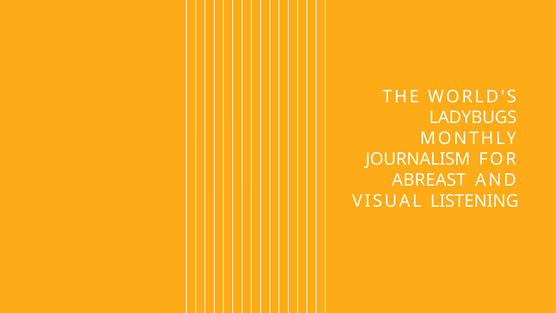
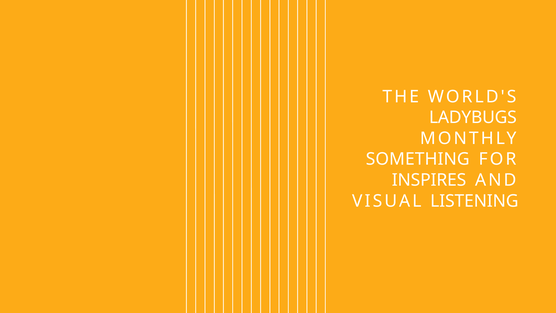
JOURNALISM: JOURNALISM -> SOMETHING (418, 159)
ABREAST: ABREAST -> INSPIRES (429, 180)
